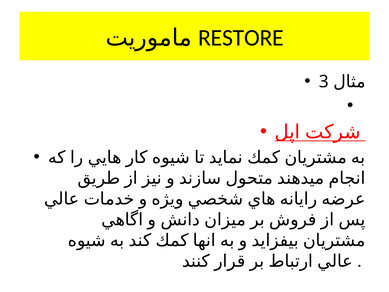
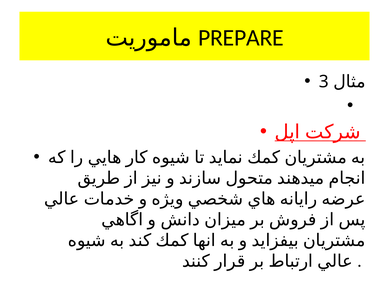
RESTORE: RESTORE -> PREPARE (241, 38)
